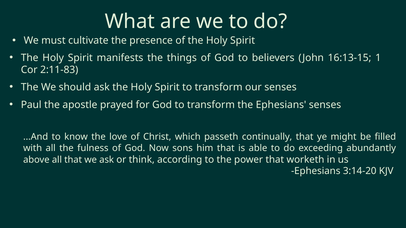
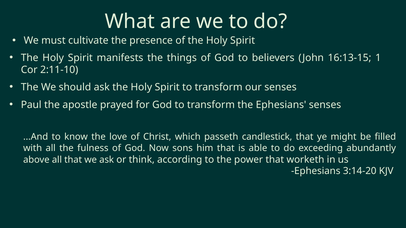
2:11-83: 2:11-83 -> 2:11-10 (59, 70)
continually: continually -> candlestick (267, 137)
